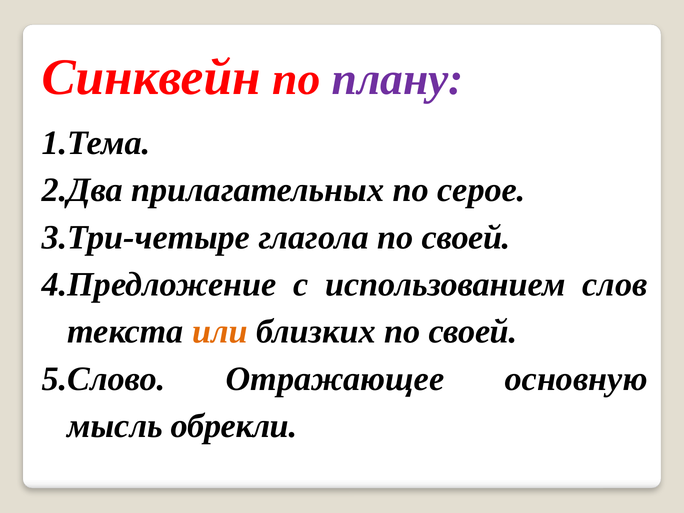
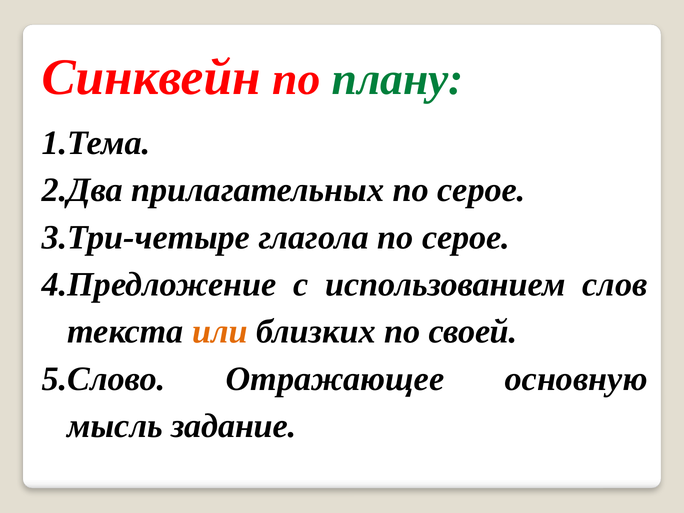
плану colour: purple -> green (398, 79)
глагола по своей: своей -> серое (466, 237)
обрекли: обрекли -> задание (234, 426)
